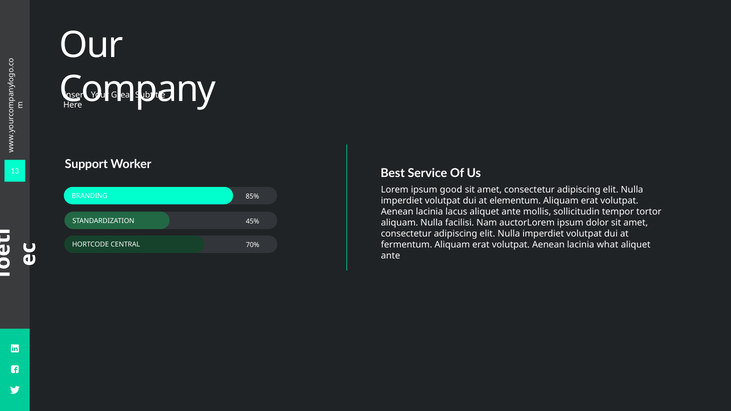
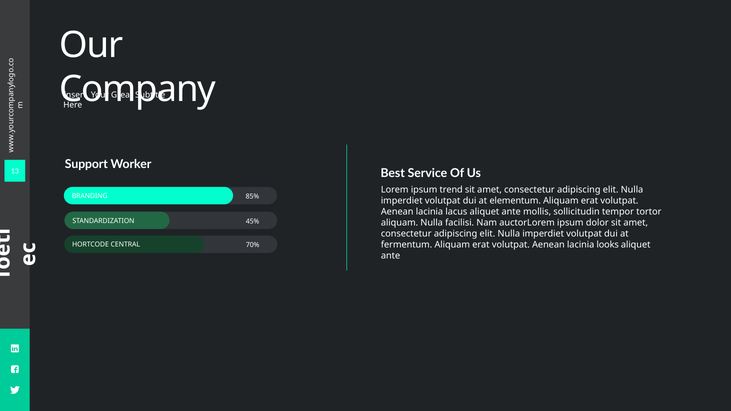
good: good -> trend (451, 190)
what: what -> looks (608, 245)
